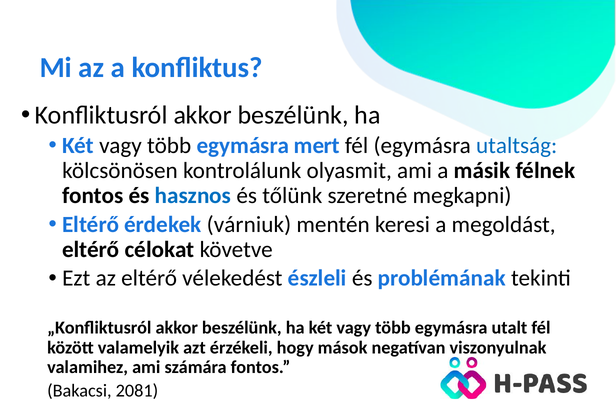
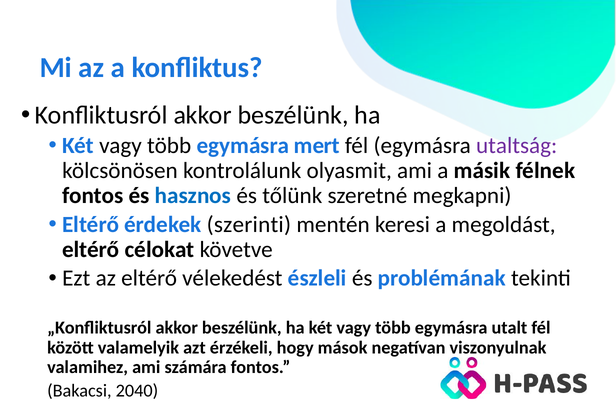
utaltság colour: blue -> purple (517, 146)
várniuk: várniuk -> szerinti (249, 225)
2081: 2081 -> 2040 (137, 391)
